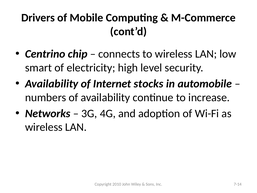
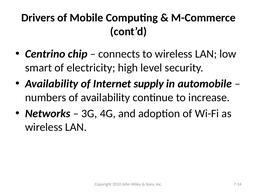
stocks: stocks -> supply (149, 84)
